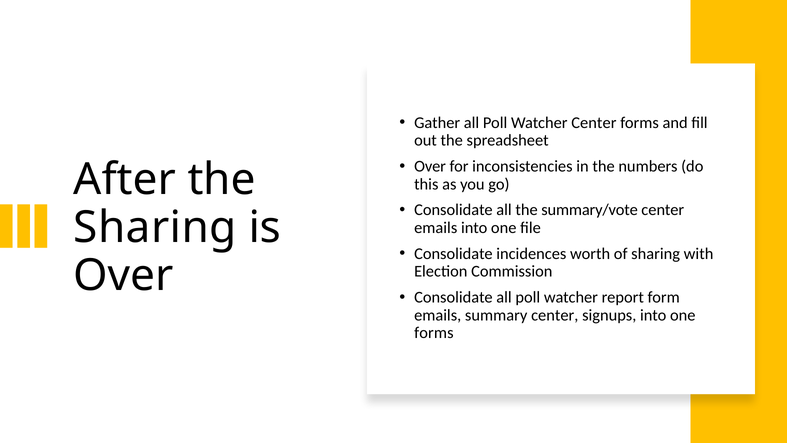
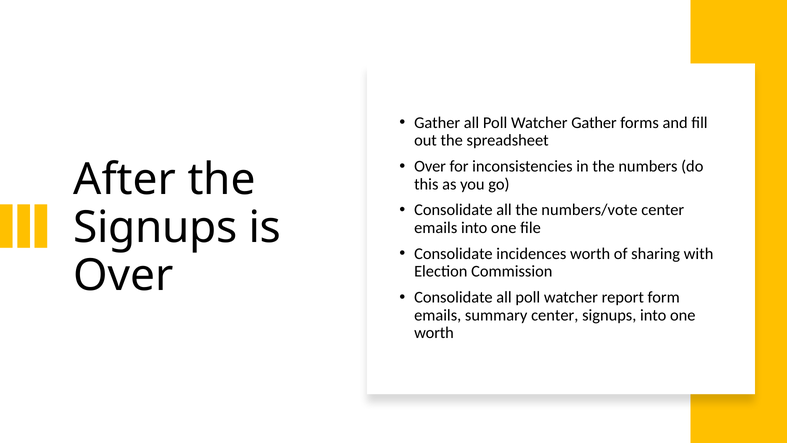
Watcher Center: Center -> Gather (594, 123)
summary/vote: summary/vote -> numbers/vote (589, 210)
Sharing: Sharing -> Signups (155, 227)
forms: forms -> worth (434, 333)
